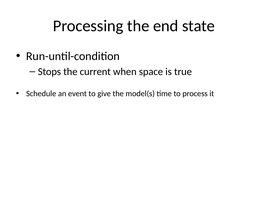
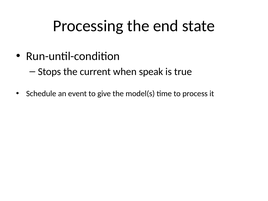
space: space -> speak (151, 72)
